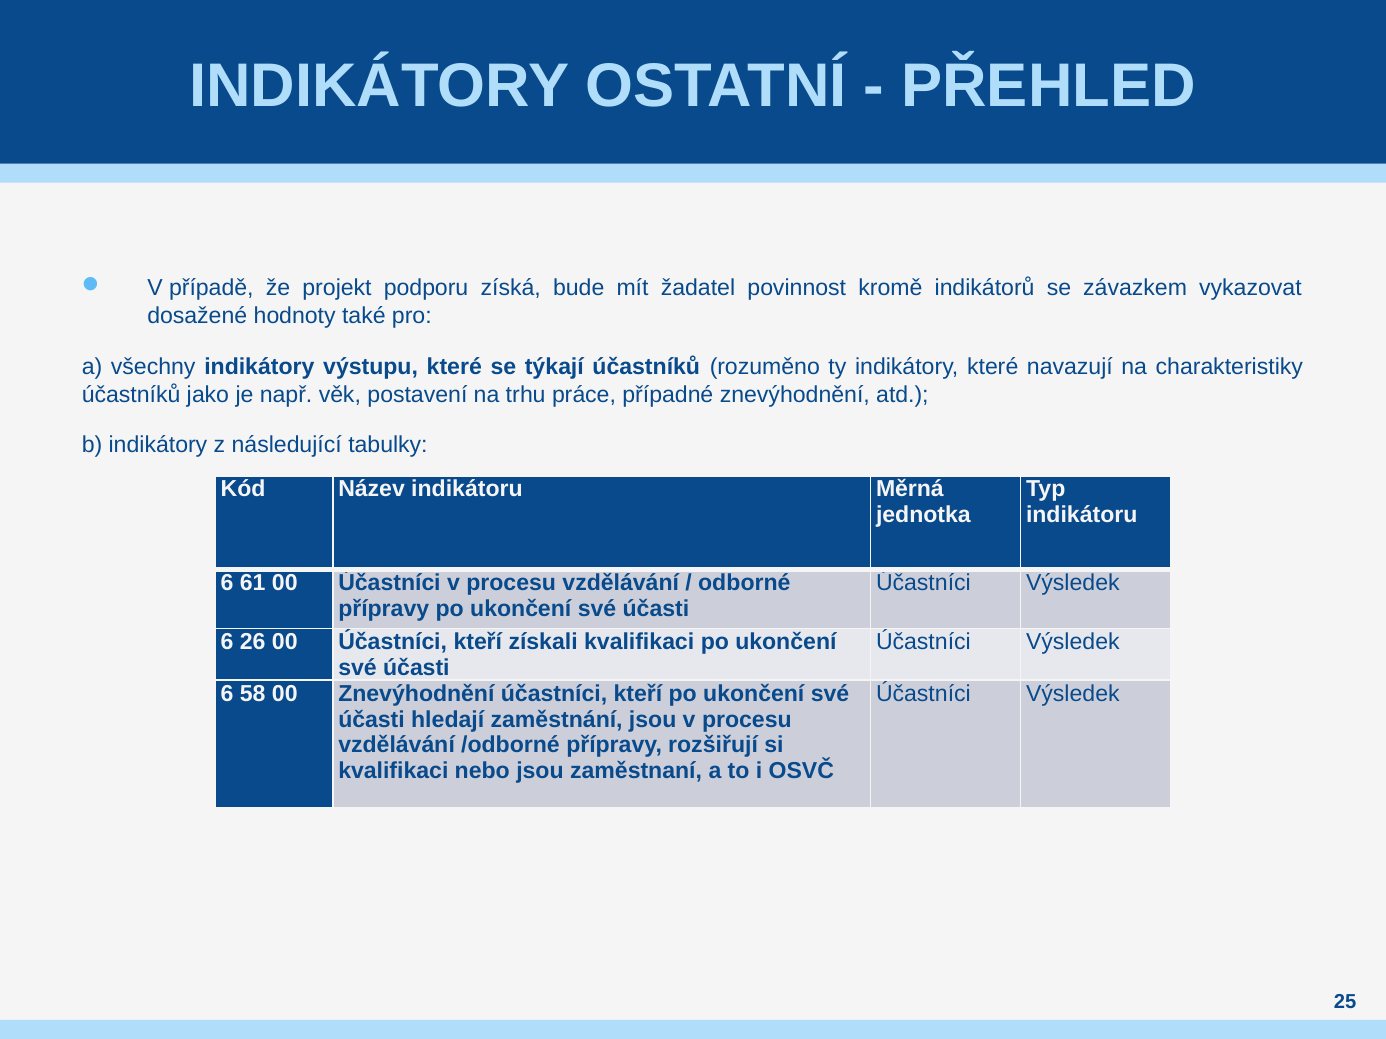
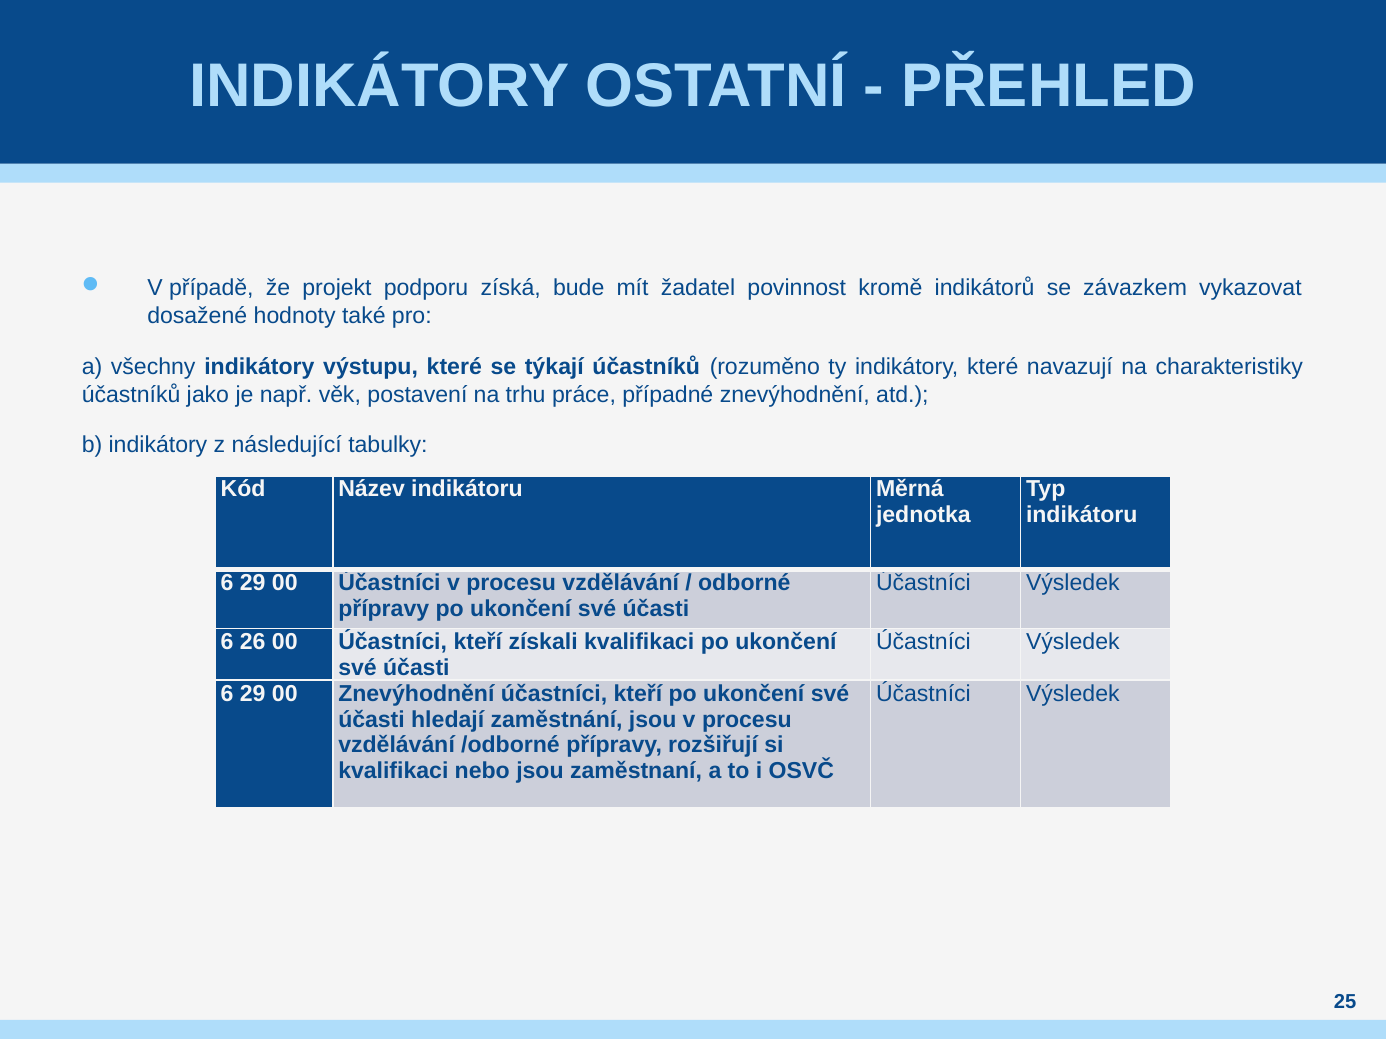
61: 61 -> 29 (253, 583)
58: 58 -> 29 (253, 694)
